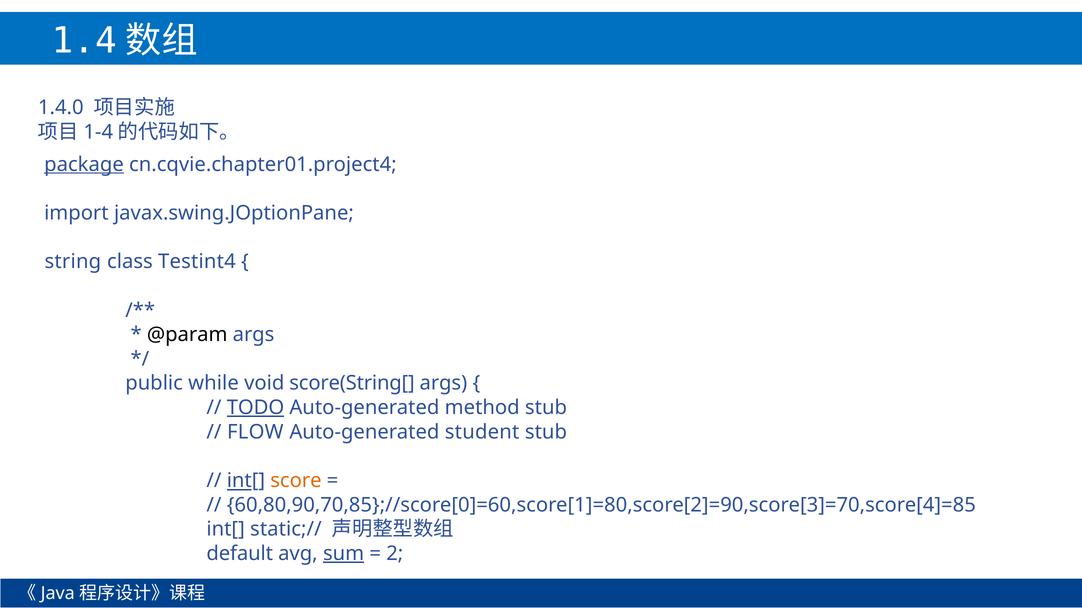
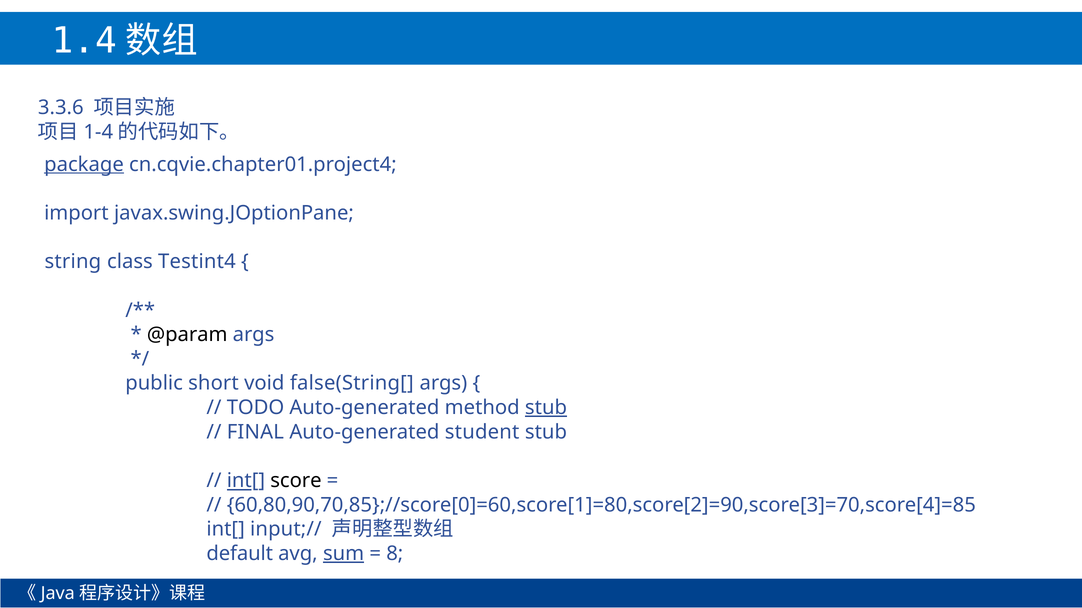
1.4.0: 1.4.0 -> 3.3.6 (61, 108)
while: while -> short (213, 384)
score(String[: score(String[ -> false(String[ (352, 384)
TODO underline: present -> none (255, 408)
stub underline: none -> present (546, 408)
FLOW: FLOW -> FINAL (255, 432)
score colour: orange -> black (296, 481)
static;//: static;// -> input;// (286, 530)
2: 2 -> 8 (395, 554)
